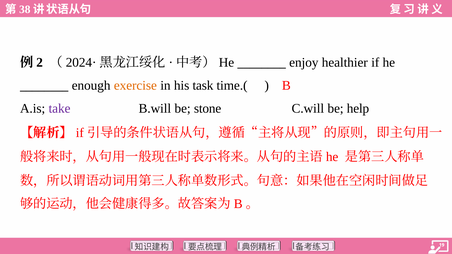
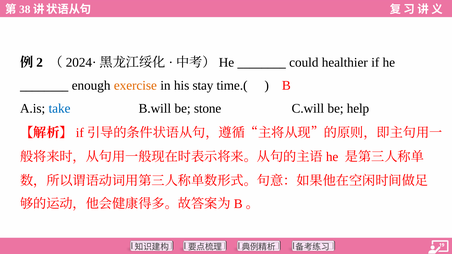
enjoy: enjoy -> could (304, 63)
task: task -> stay (203, 86)
take colour: purple -> blue (60, 109)
